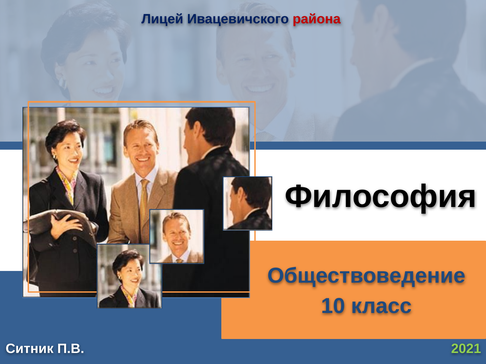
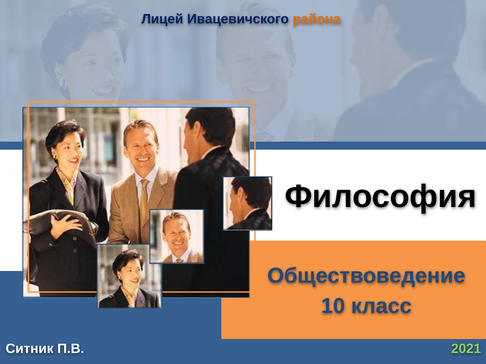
района colour: red -> orange (317, 19)
